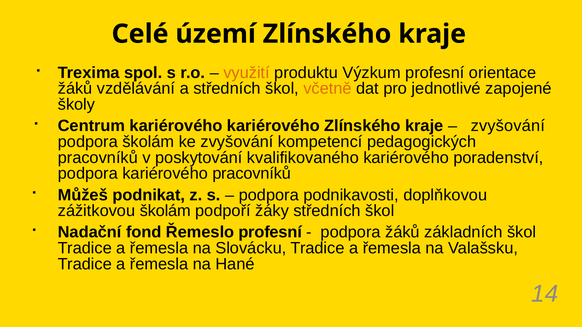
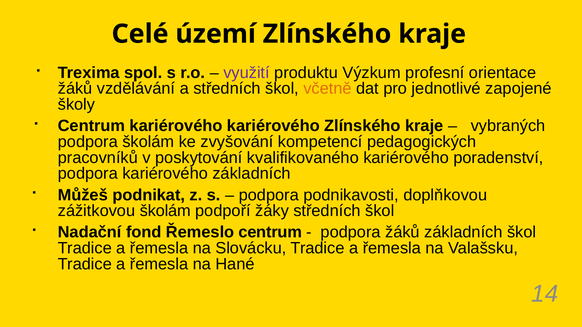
využití colour: orange -> purple (247, 73)
zvyšování: zvyšování -> vybraných (508, 126)
kariérového pracovníků: pracovníků -> základních (252, 174)
Řemeslo profesní: profesní -> centrum (270, 232)
